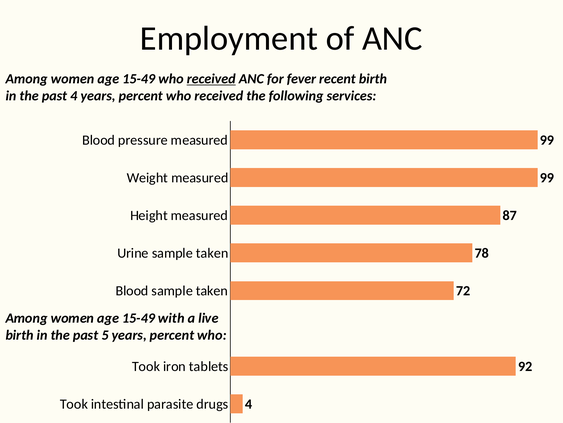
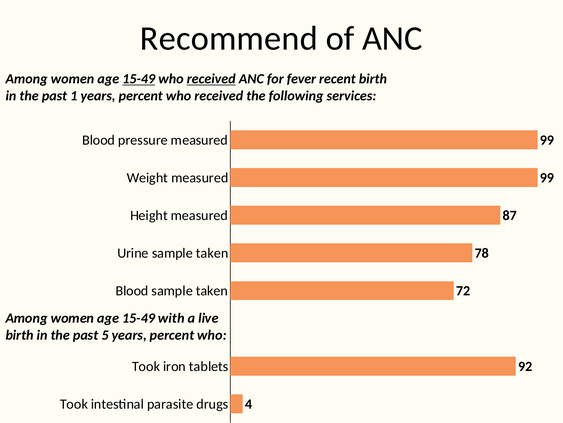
Employment: Employment -> Recommend (229, 38)
15-49 underline: none -> present (139, 79)
past 4: 4 -> 1 (74, 96)
